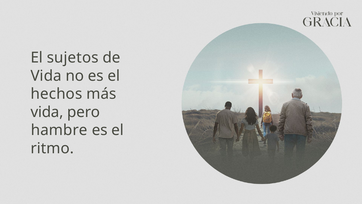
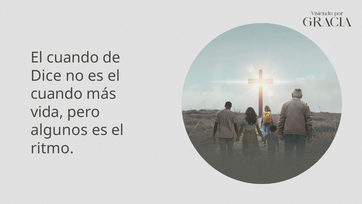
sujetos: sujetos -> cuando (73, 58)
Vida: Vida -> Dice (46, 76)
hechos: hechos -> cuando (57, 94)
hambre: hambre -> algunos (59, 130)
